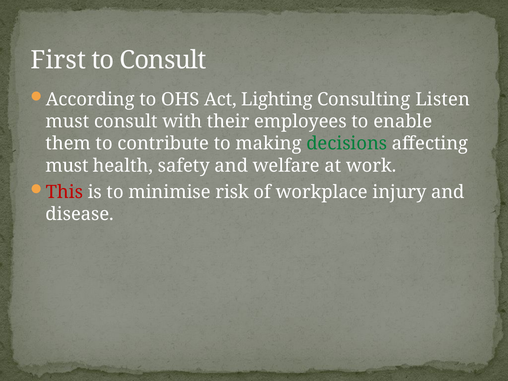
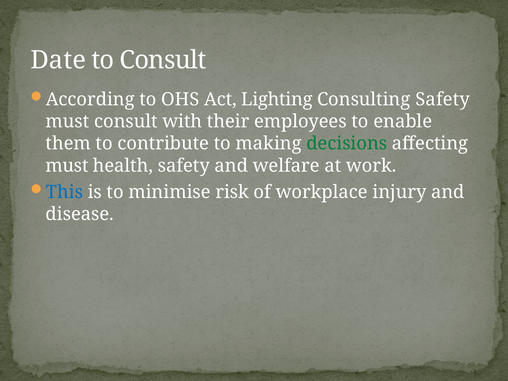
First: First -> Date (58, 60)
Consulting Listen: Listen -> Safety (443, 99)
This colour: red -> blue (64, 192)
